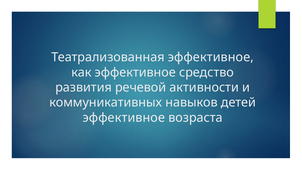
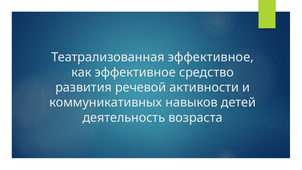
эффективное: эффективное -> деятельность (124, 118)
